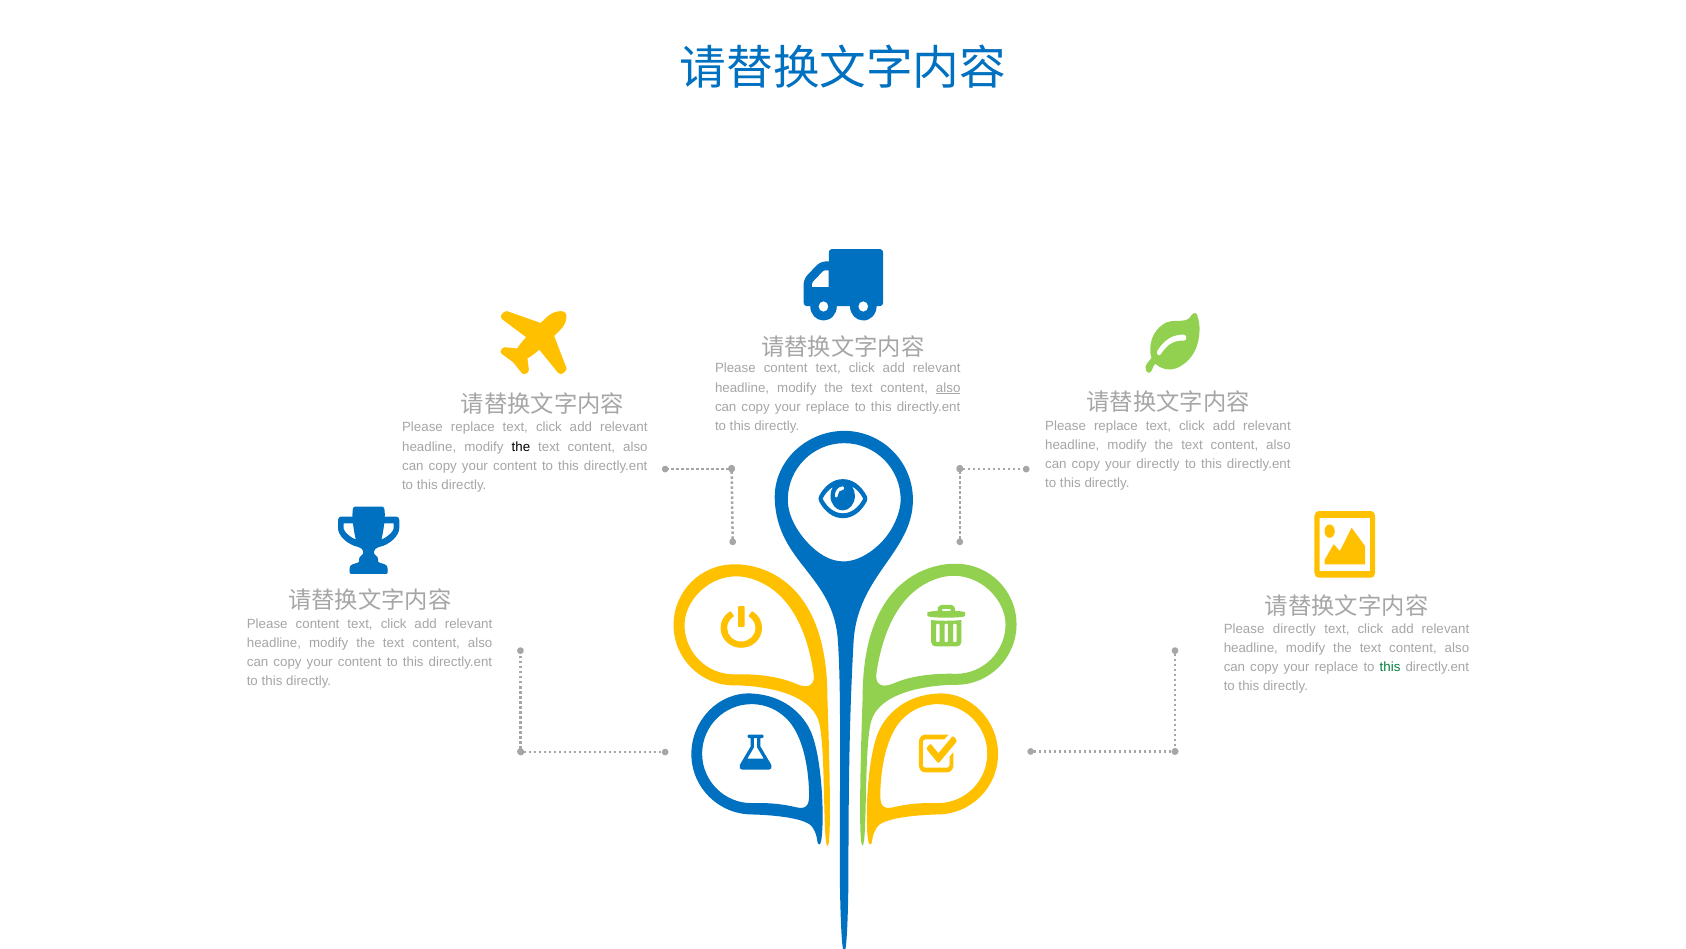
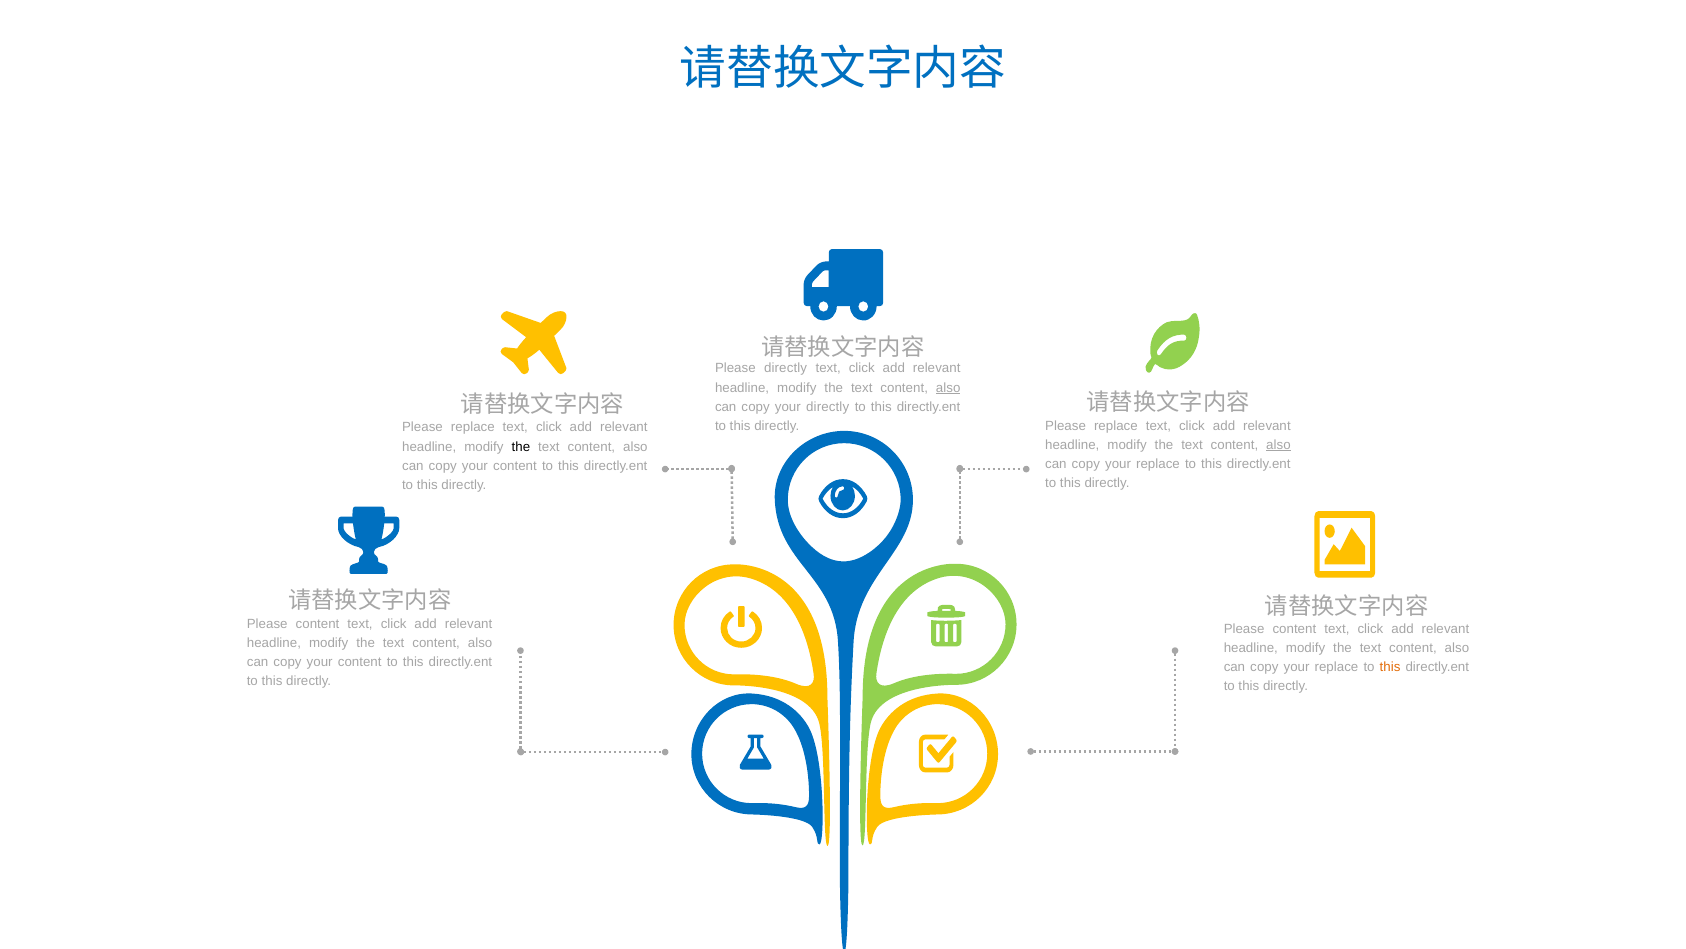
content: content -> directly (786, 368)
replace: replace -> directly (828, 406)
also underline: none -> present (1278, 445)
directly: directly -> replace (1158, 464)
directly: directly -> content (1294, 628)
this colour: green -> orange (1390, 667)
